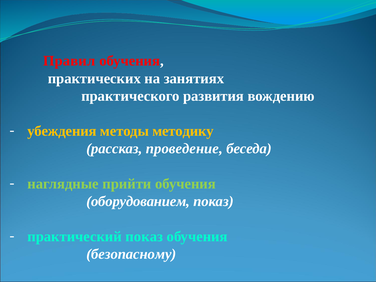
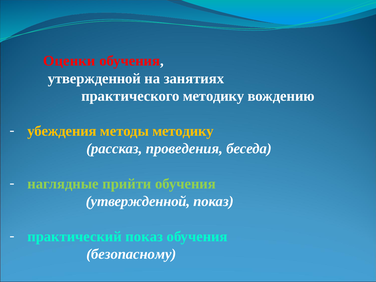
Правил: Правил -> Оценки (69, 61)
практических: практических -> утвержденной (94, 78)
практического развития: развития -> методику (214, 96)
проведение: проведение -> проведения (184, 149)
оборудованием: оборудованием -> утвержденной (138, 201)
